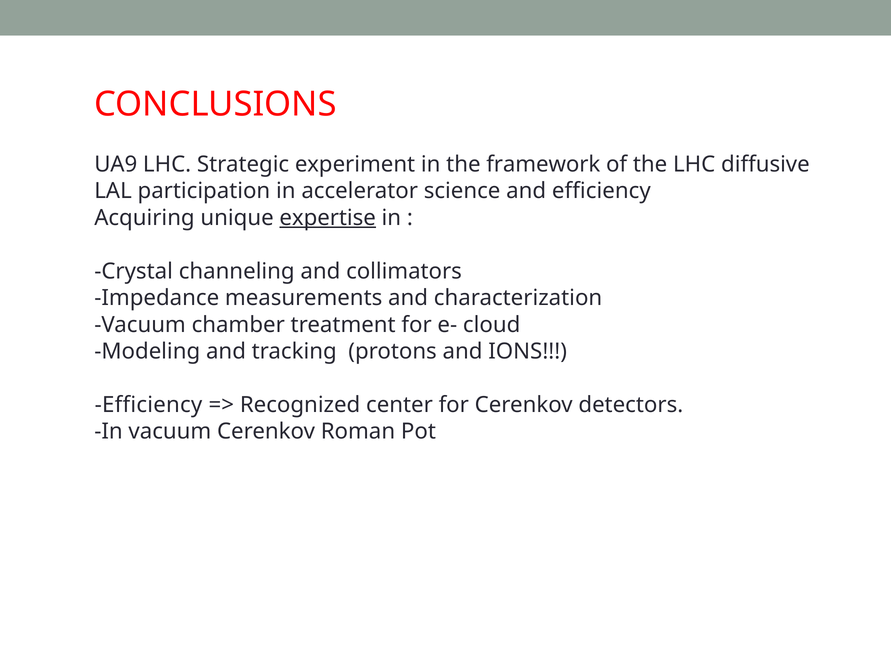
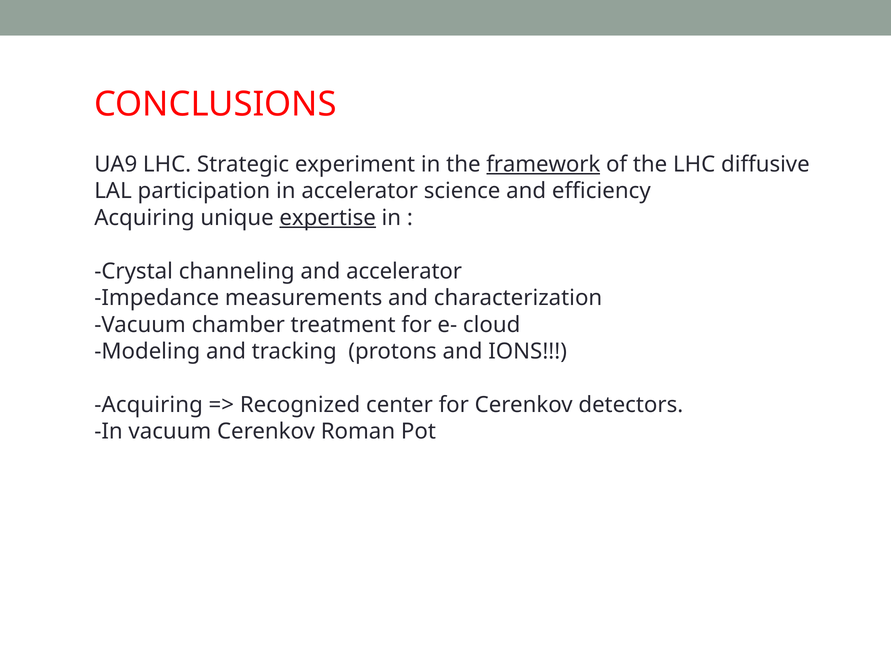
framework underline: none -> present (543, 164)
and collimators: collimators -> accelerator (404, 271)
Efficiency: Efficiency -> Acquiring (149, 405)
